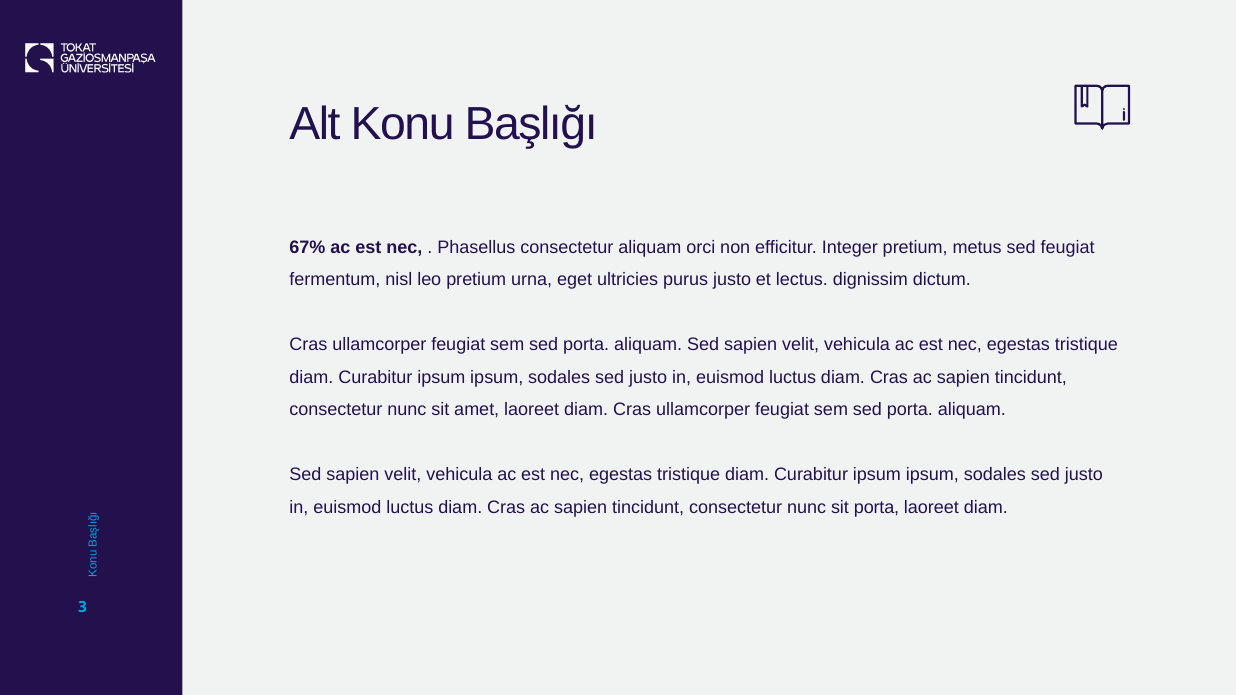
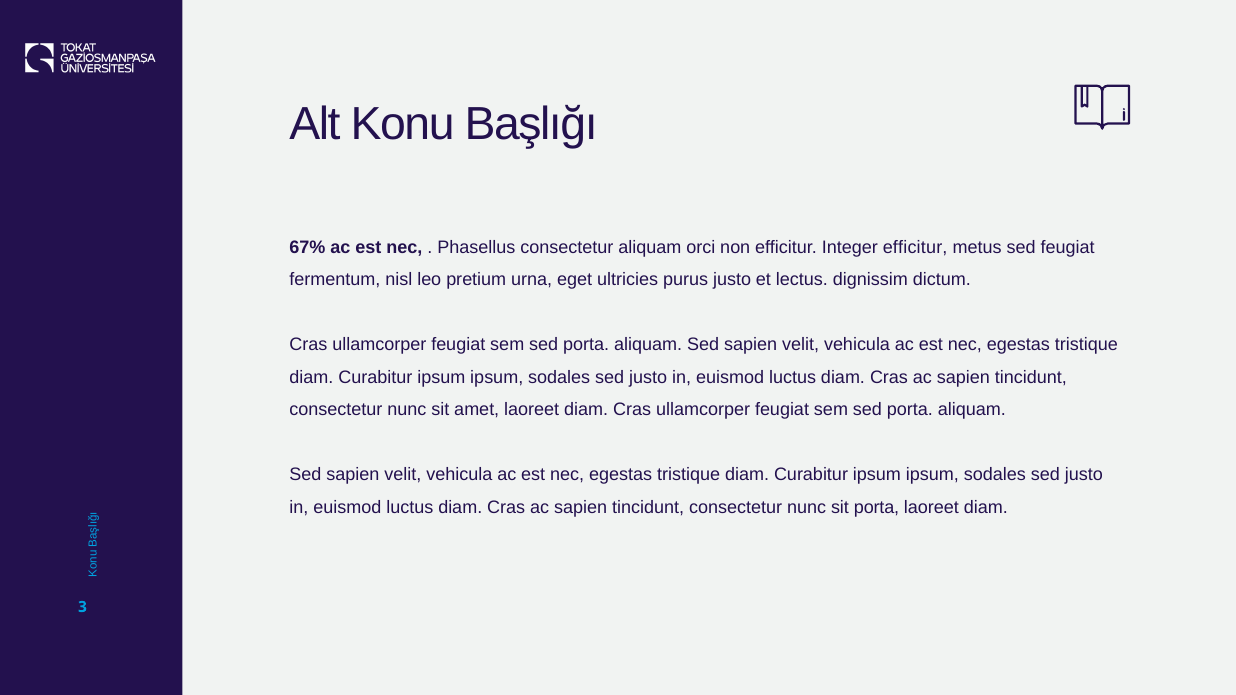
Integer pretium: pretium -> efficitur (915, 248)
